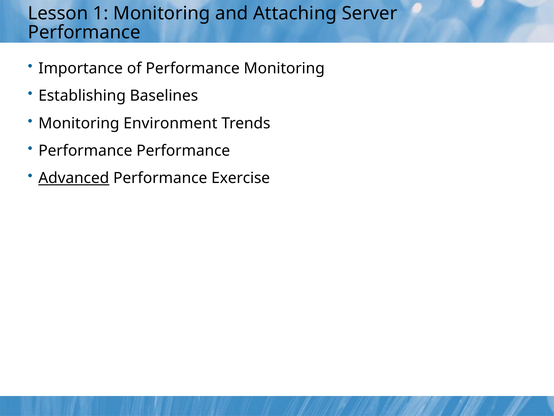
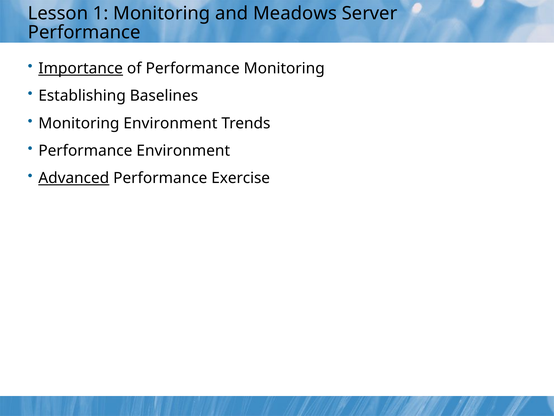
Attaching: Attaching -> Meadows (295, 13)
Importance underline: none -> present (81, 68)
Performance Performance: Performance -> Environment (183, 151)
